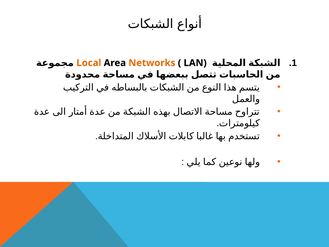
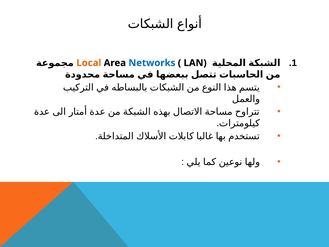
Networks colour: orange -> blue (152, 63)
